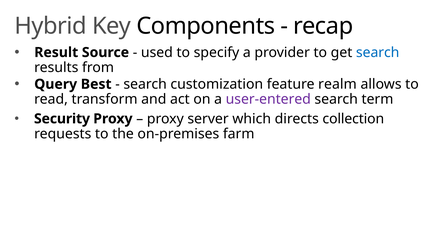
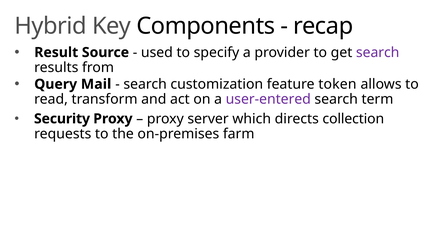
search colour: blue -> purple (378, 52)
Best: Best -> Mail (96, 84)
realm: realm -> token (337, 84)
